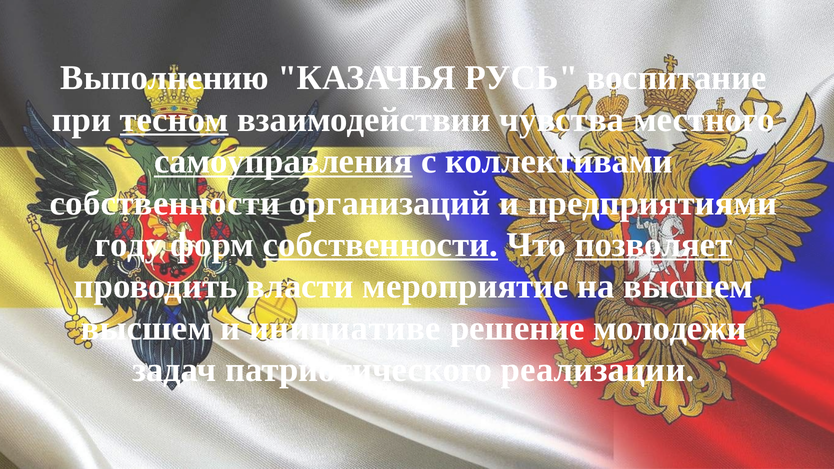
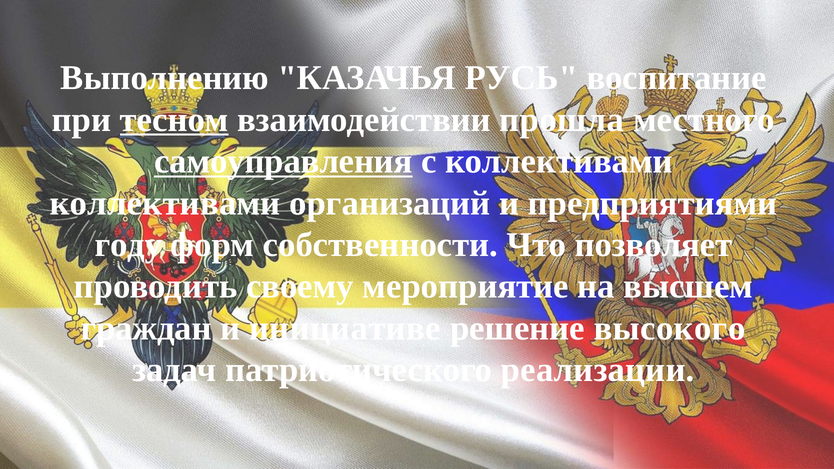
чувства: чувства -> прошла (562, 120)
собственности: собственности -> коллективами (165, 203)
собственности underline: present -> none (380, 245)
позволяет underline: present -> none (654, 245)
власти: власти -> своему (300, 287)
высшем: высшем -> граждан (146, 328)
молодежи: молодежи -> высокого (670, 328)
